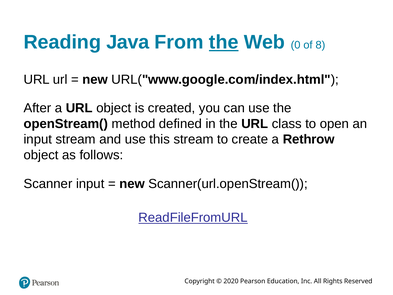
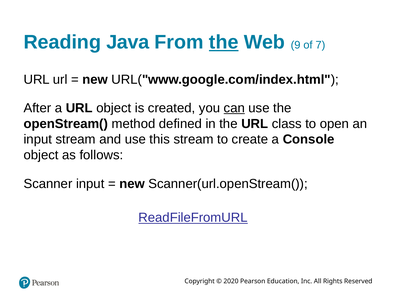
0: 0 -> 9 (296, 45)
8: 8 -> 7 (320, 45)
can underline: none -> present (234, 108)
Rethrow: Rethrow -> Console (309, 139)
